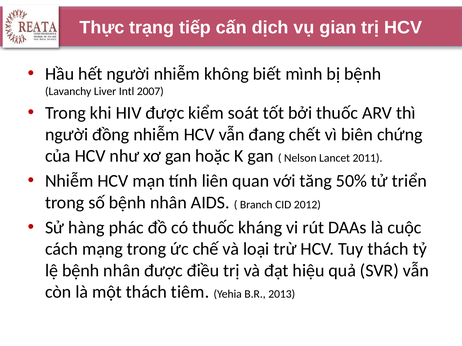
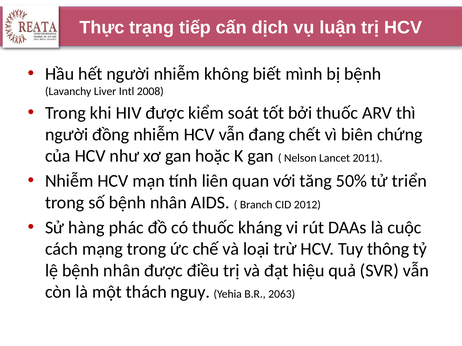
gian: gian -> luận (338, 28)
2007: 2007 -> 2008 (150, 91)
Tuy thách: thách -> thông (388, 249)
tiêm: tiêm -> nguy (190, 292)
2013: 2013 -> 2063 (282, 295)
